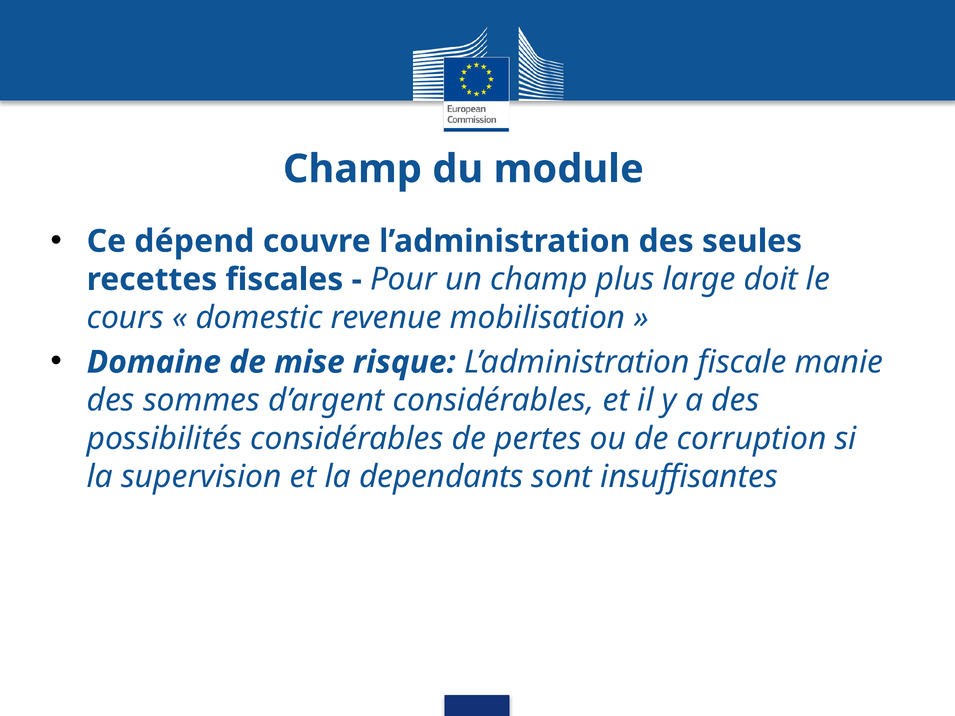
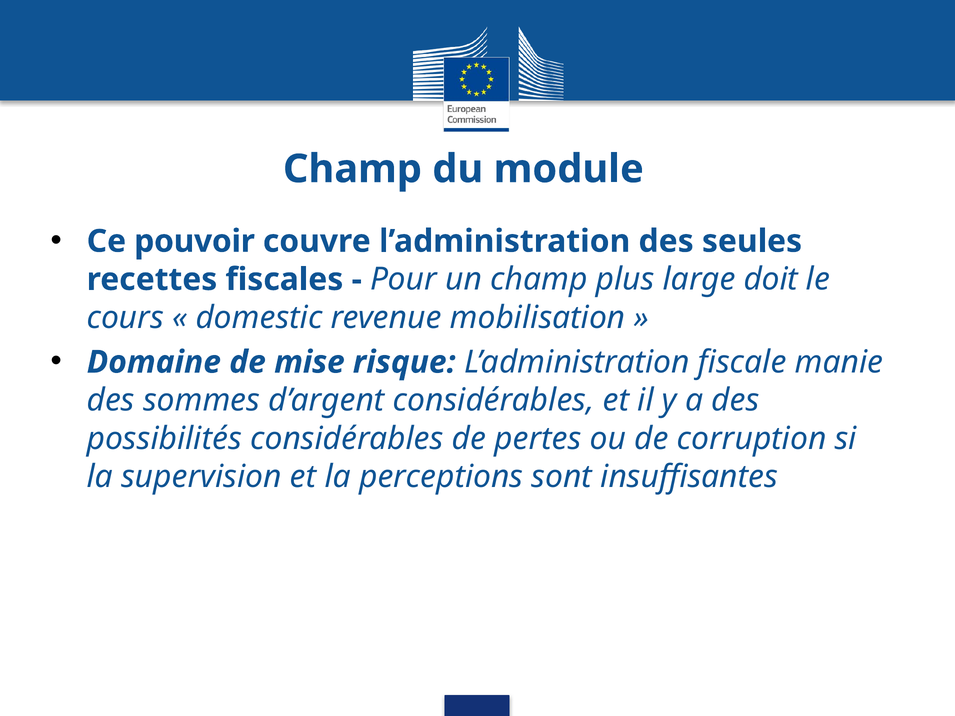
dépend: dépend -> pouvoir (195, 241)
dependants: dependants -> perceptions (441, 477)
